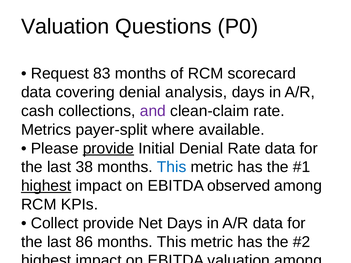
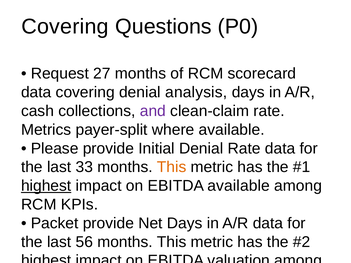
Valuation: Valuation -> Covering (65, 27)
83: 83 -> 27 (102, 74)
provide underline: present -> none (108, 149)
38: 38 -> 33 (84, 167)
This colour: blue -> orange (172, 167)
EBITDA observed: observed -> available (239, 186)
Collect: Collect -> Packet (55, 223)
86: 86 -> 56 (84, 242)
